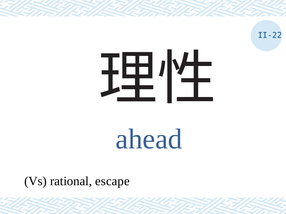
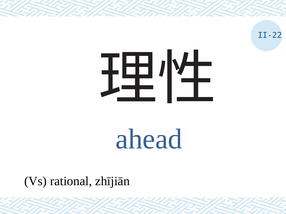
escape: escape -> zhījiān (112, 182)
